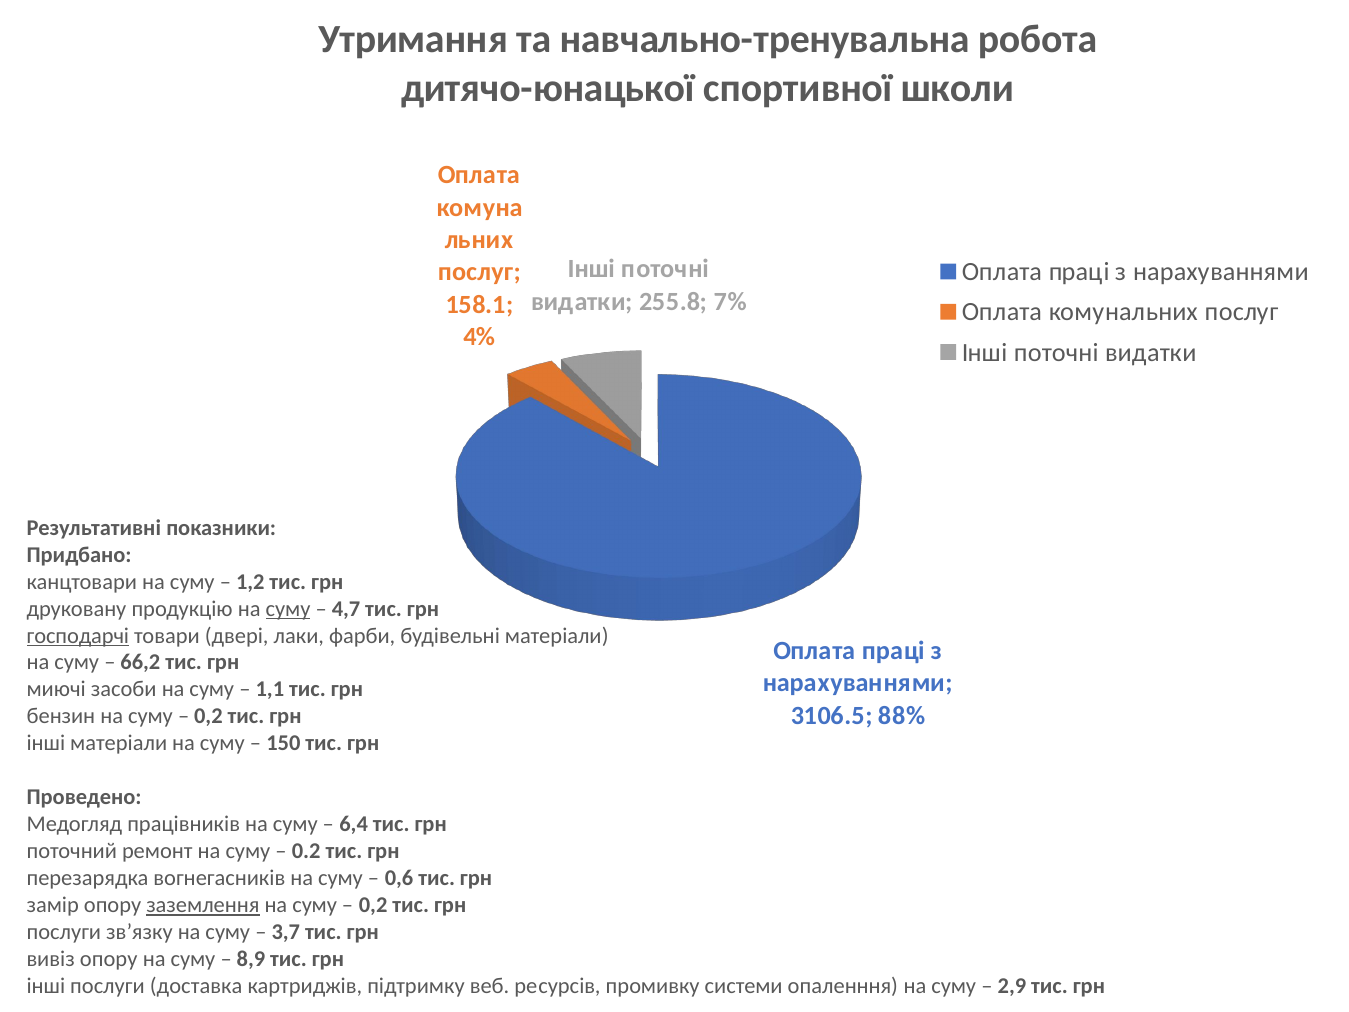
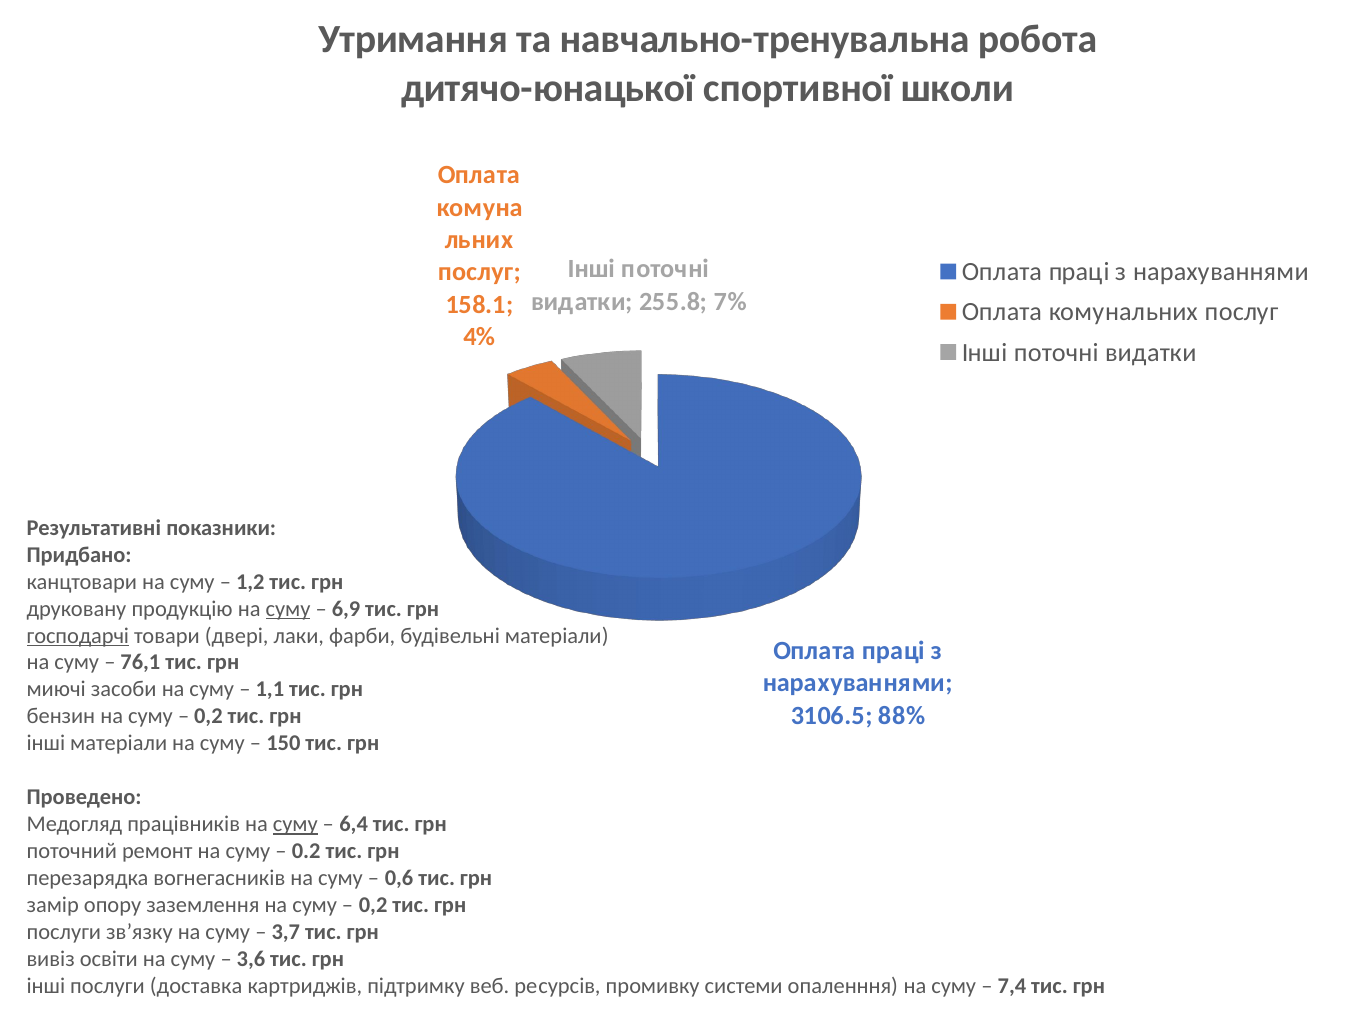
4,7: 4,7 -> 6,9 (346, 608)
66,2: 66,2 -> 76,1 (140, 662)
суму underline: none -> present (295, 824)
заземлення underline: present -> none (203, 905)
вивіз опору: опору -> освіти (109, 959)
8,9: 8,9 -> 3,6 (251, 959)
2,9: 2,9 -> 7,4 (1012, 986)
